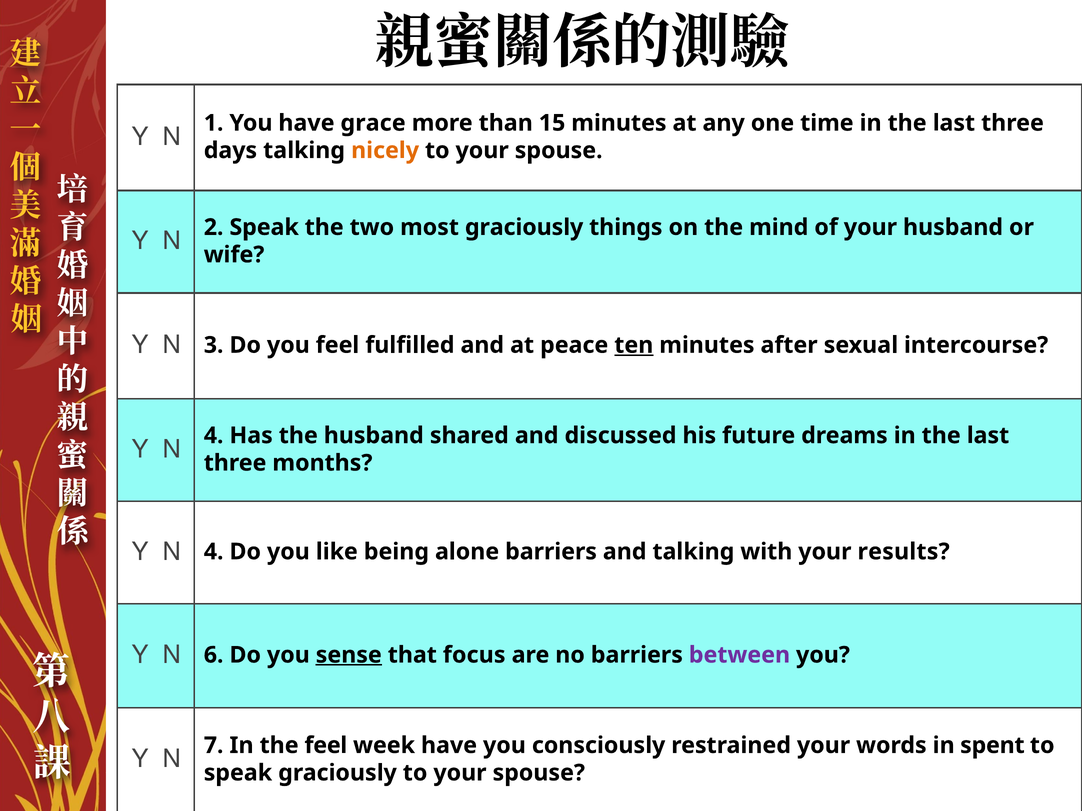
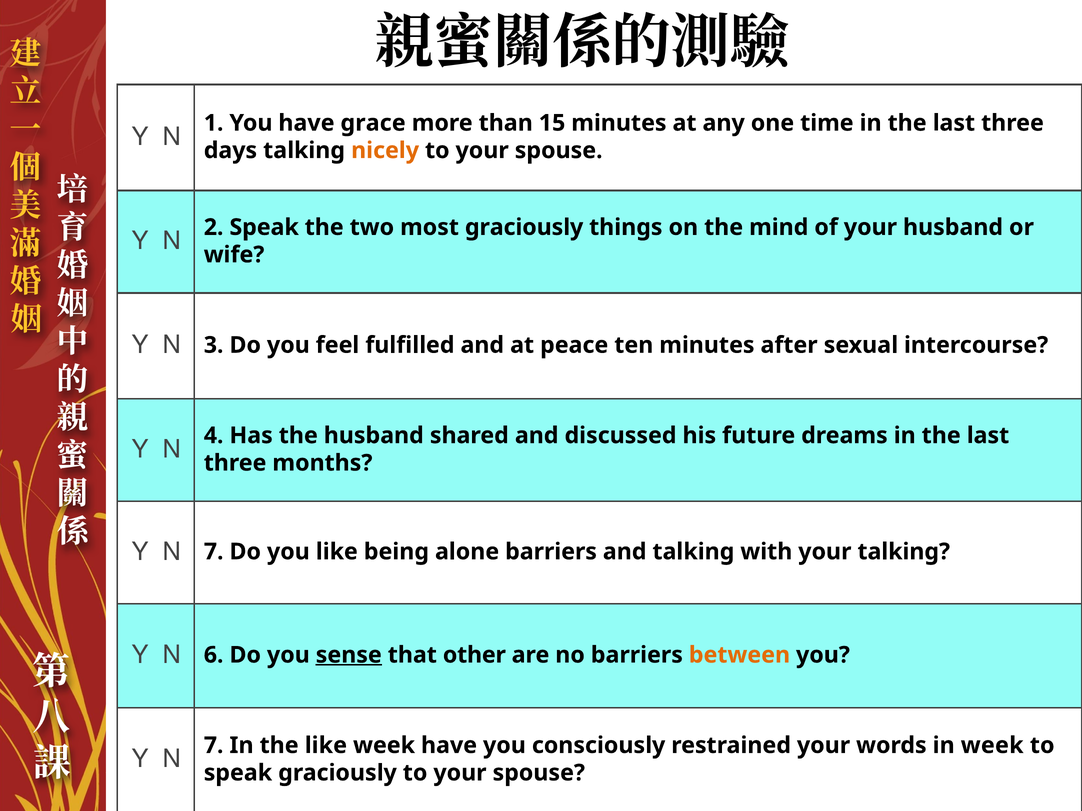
ten underline: present -> none (634, 345)
4: 4 -> 7 (214, 552)
your results: results -> talking (904, 552)
focus: focus -> other (474, 655)
between colour: purple -> orange (739, 655)
the feel: feel -> like (326, 746)
in spent: spent -> week (992, 746)
